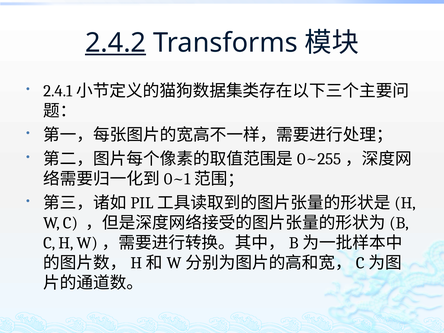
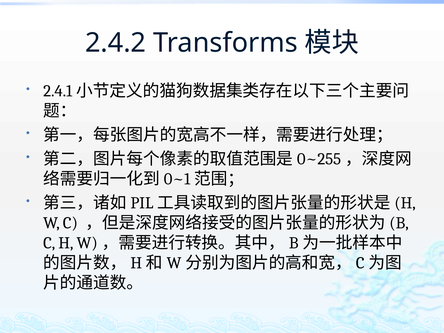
2.4.2 underline: present -> none (116, 43)
